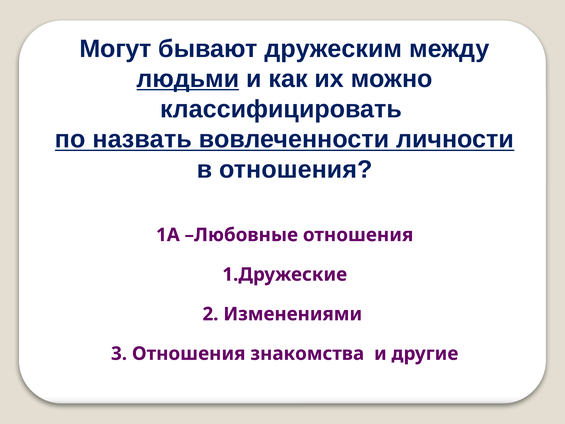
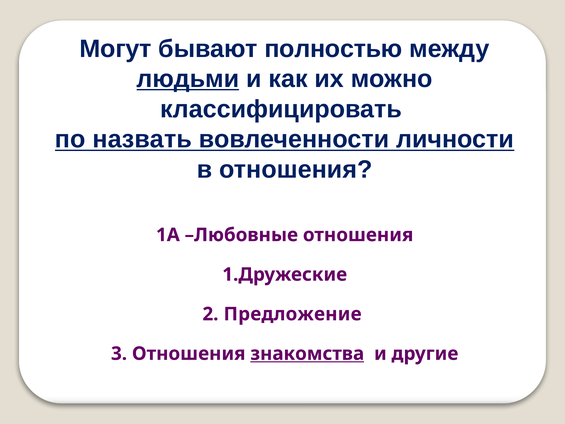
дружеским: дружеским -> полностью (333, 49)
Изменениями: Изменениями -> Предложение (293, 314)
знакомства underline: none -> present (307, 353)
